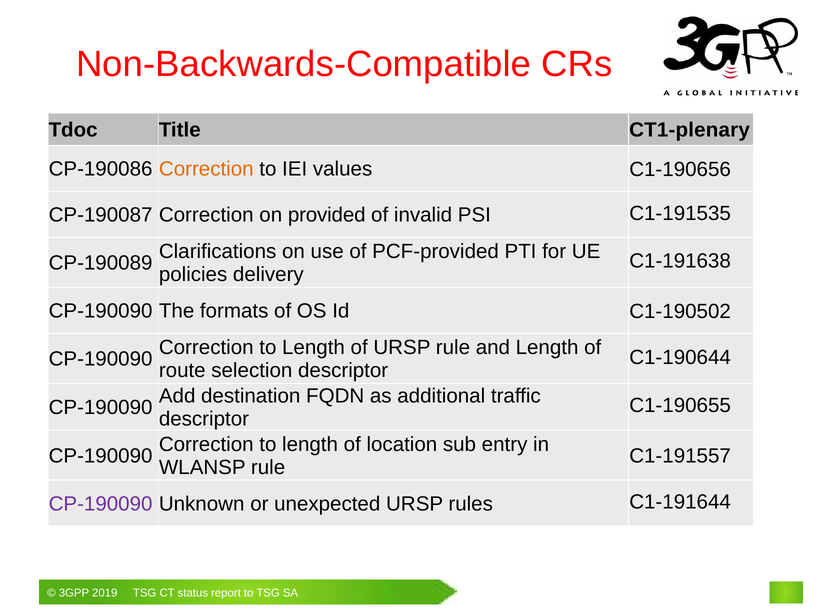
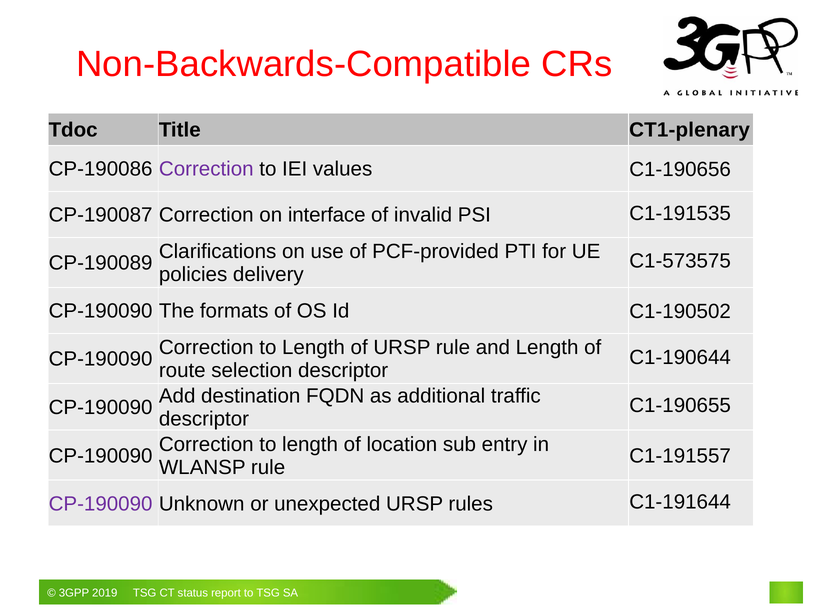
Correction colour: orange -> purple (206, 169)
provided: provided -> interface (327, 215)
C1-191638: C1-191638 -> C1-573575 (680, 261)
